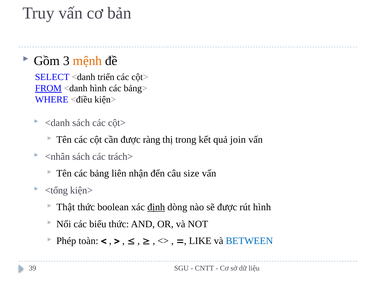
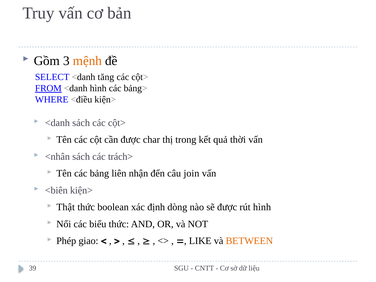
triển: triển -> tăng (106, 77)
ràng: ràng -> char (152, 140)
join: join -> thời (238, 140)
size: size -> join (191, 173)
<tổng: <tổng -> <biên (56, 190)
định underline: present -> none (156, 207)
toàn: toàn -> giao (88, 241)
BETWEEN colour: blue -> orange (249, 241)
